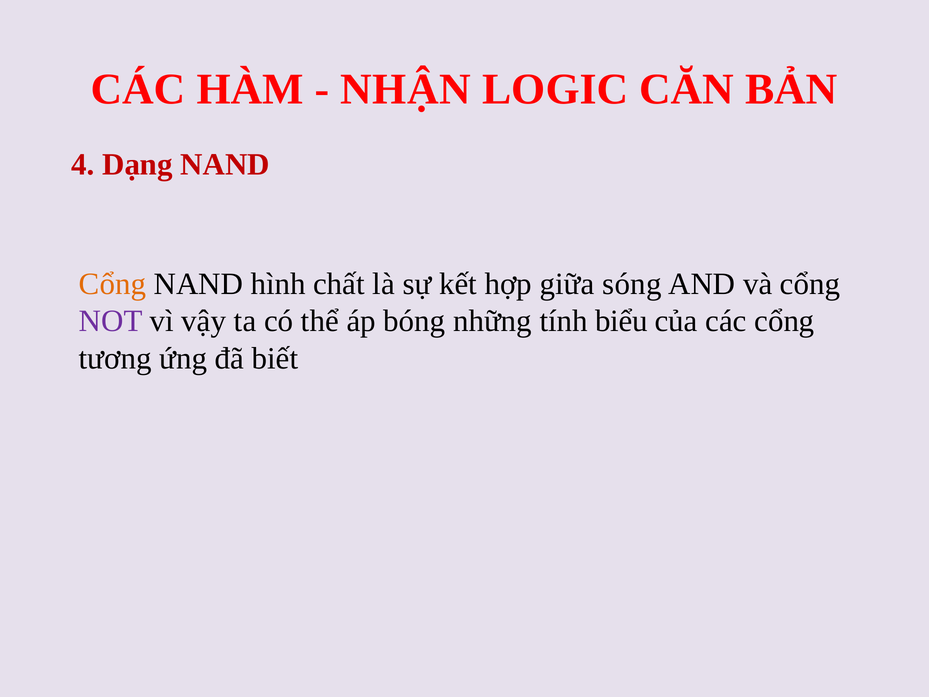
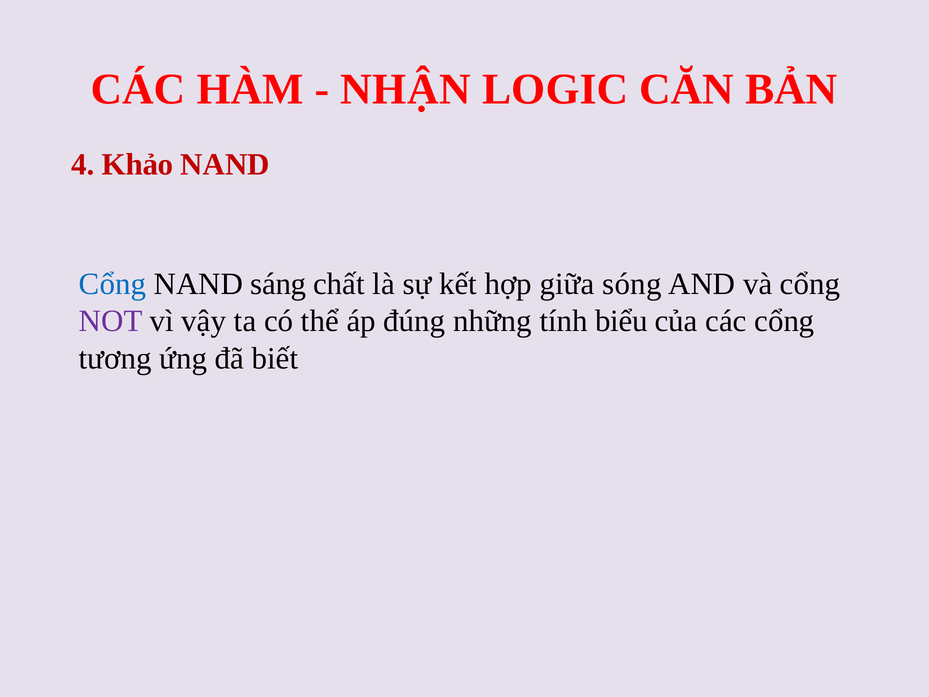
Dạng: Dạng -> Khảo (138, 165)
Cổng colour: orange -> blue (113, 284)
hình: hình -> sáng (278, 284)
bóng: bóng -> đúng (414, 321)
